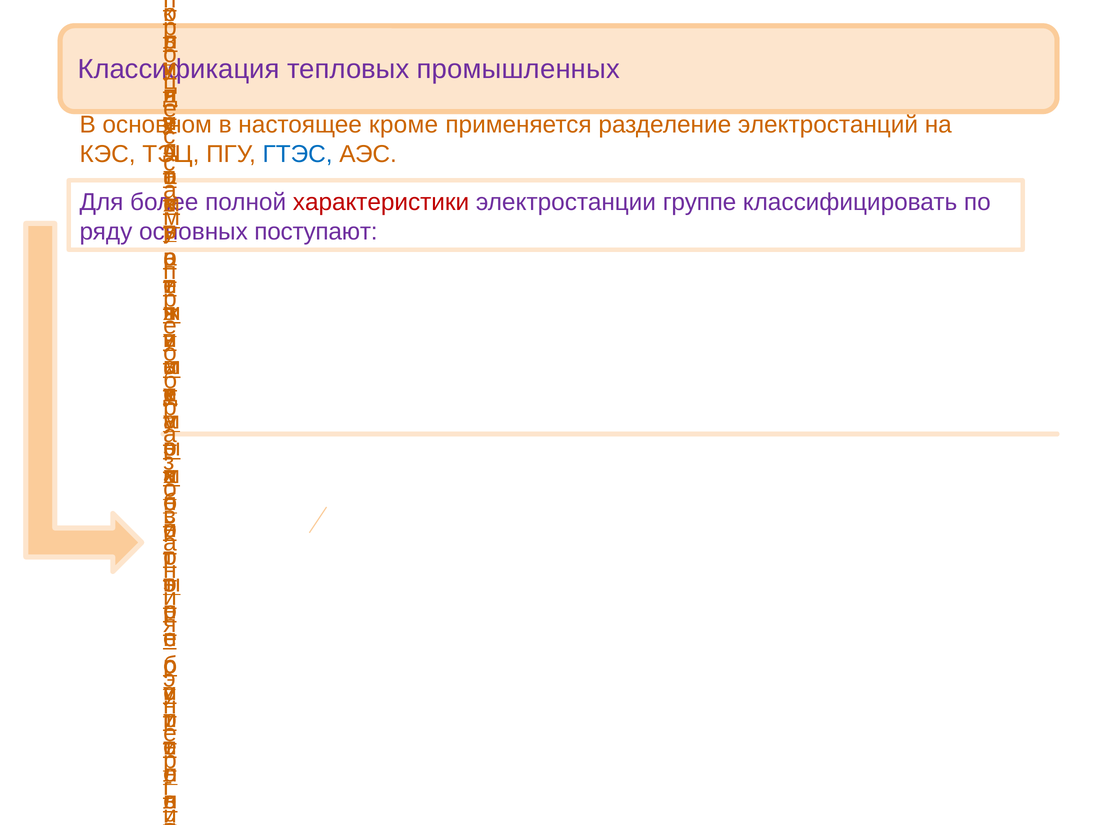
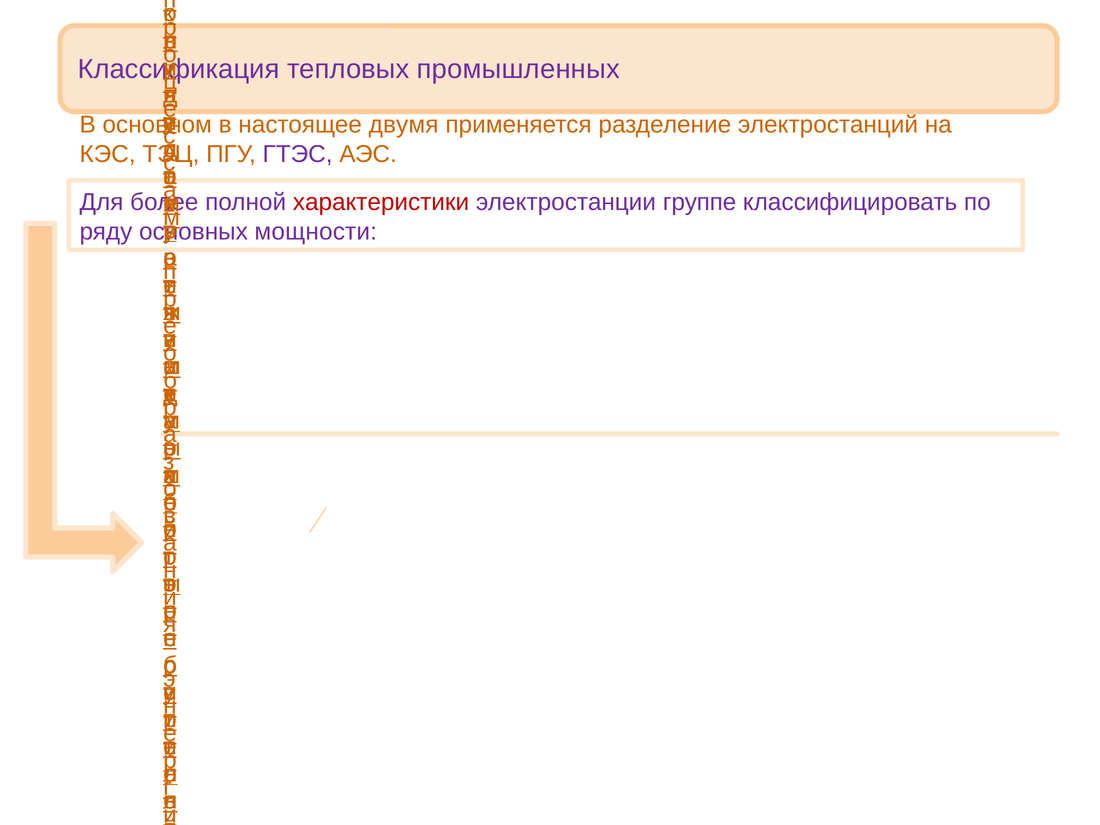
кроме: кроме -> двумя (404, 125)
ГТЭС colour: blue -> purple (298, 154)
поступают: поступают -> мощности (316, 232)
